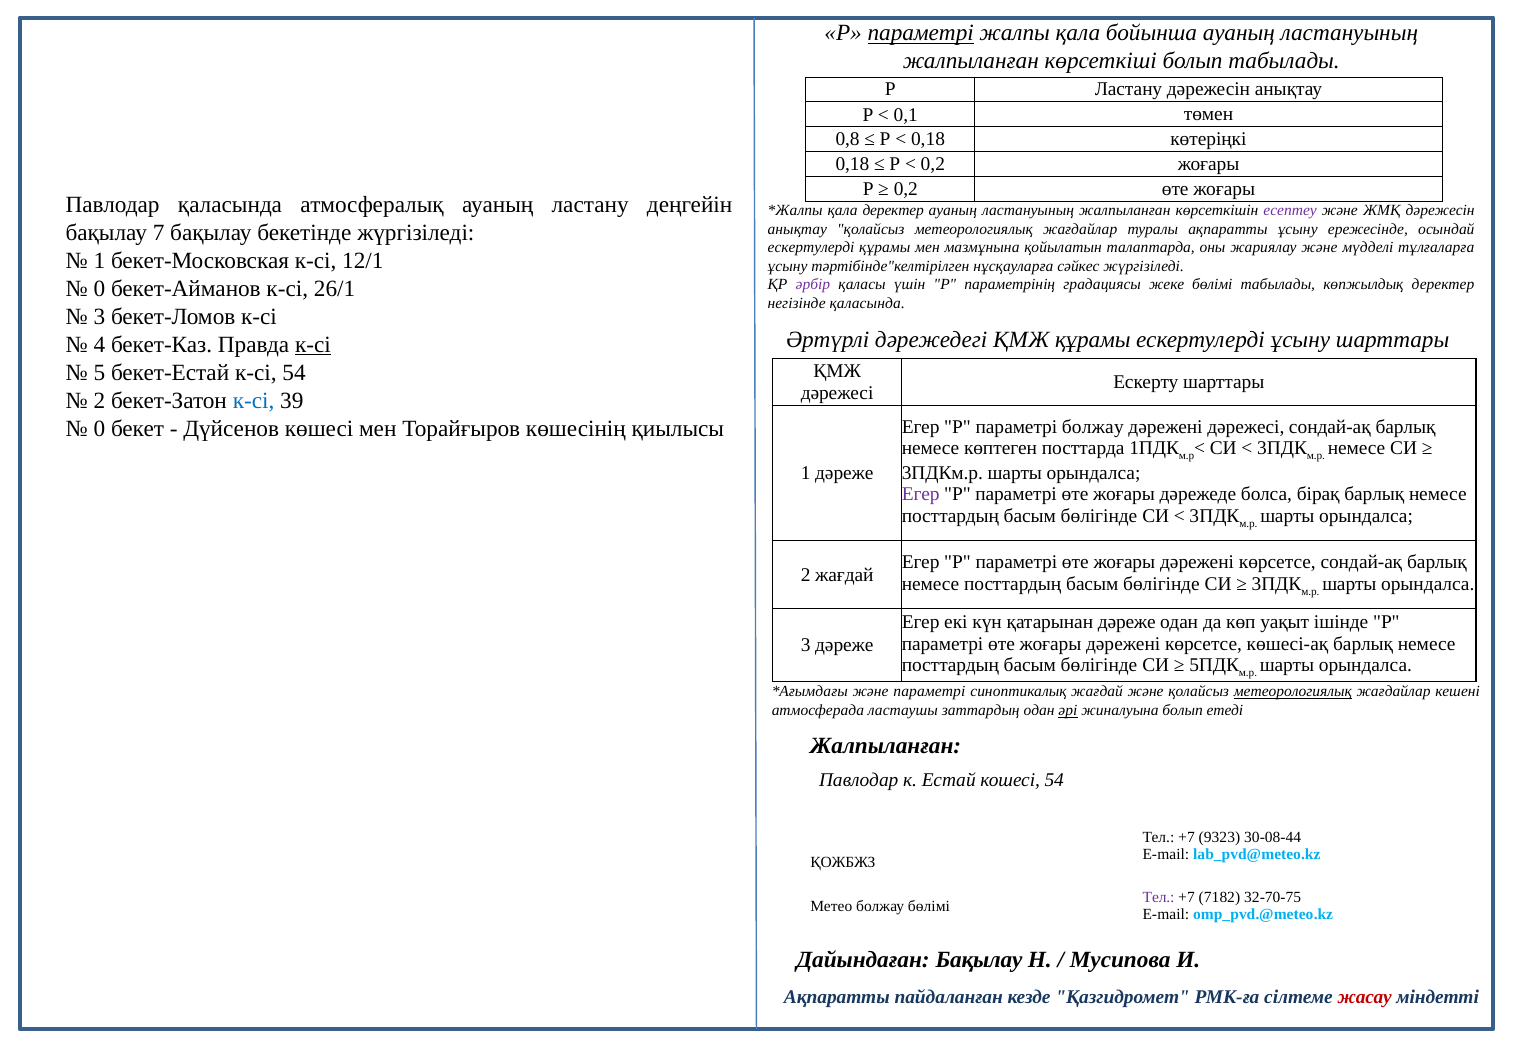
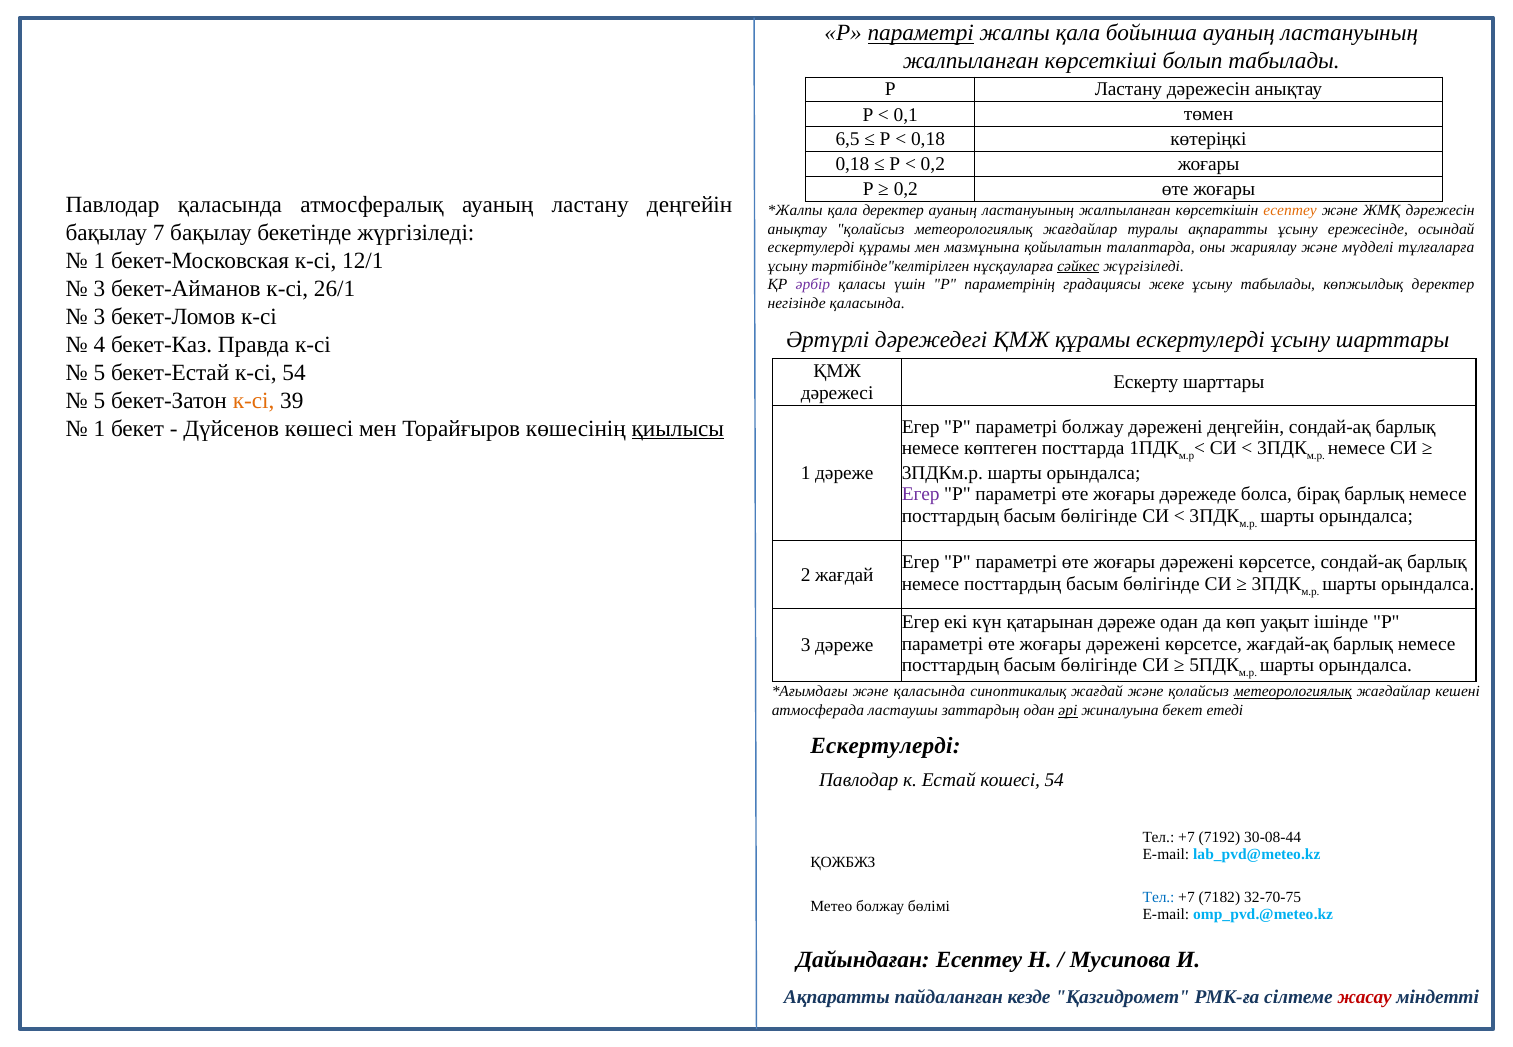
0,8: 0,8 -> 6,5 (848, 140)
есептеу colour: purple -> orange (1290, 211)
сәйкес underline: none -> present (1078, 266)
жеке бөлімі: бөлімі -> ұсыну (1212, 285)
0: 0 -> 3 (99, 289)
к-сі underline: present -> none (313, 345)
2: 2 -> 5 (99, 401)
к-сі colour: blue -> orange (254, 401)
0: 0 -> 1 (99, 429)
қиылысы underline: none -> present (678, 429)
дәрежені дәрежесі: дәрежесі -> деңгейін (1246, 427)
көшесі-ақ: көшесі-ақ -> жағдай-ақ (1288, 644)
және параметрі: параметрі -> қаласында (929, 692)
жиналуына болып: болып -> бекет (1183, 711)
Жалпыланған: Жалпыланған -> Ескертулерді (886, 746)
9323: 9323 -> 7192 (1219, 837)
Тел colour: purple -> blue (1159, 898)
Дайындаған Бақылау: Бақылау -> Есептеу (979, 960)
